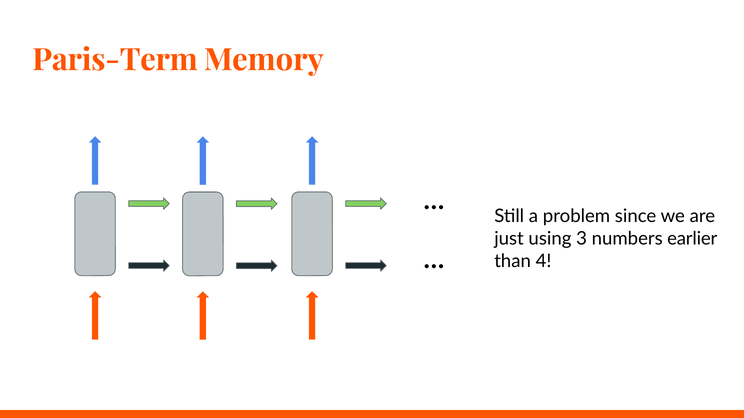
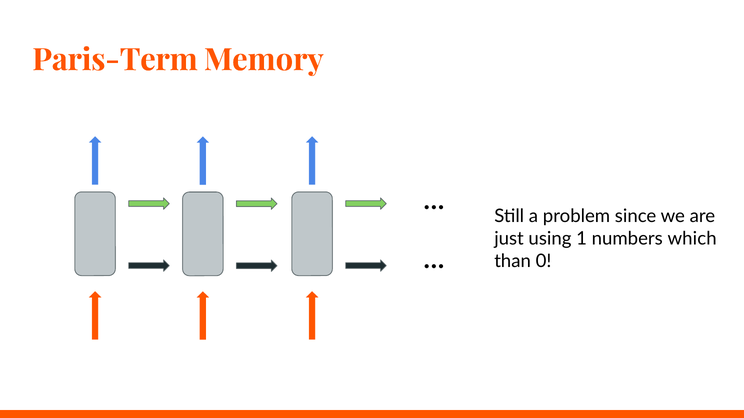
3: 3 -> 1 (582, 239)
earlier: earlier -> which (692, 239)
4: 4 -> 0 (544, 261)
